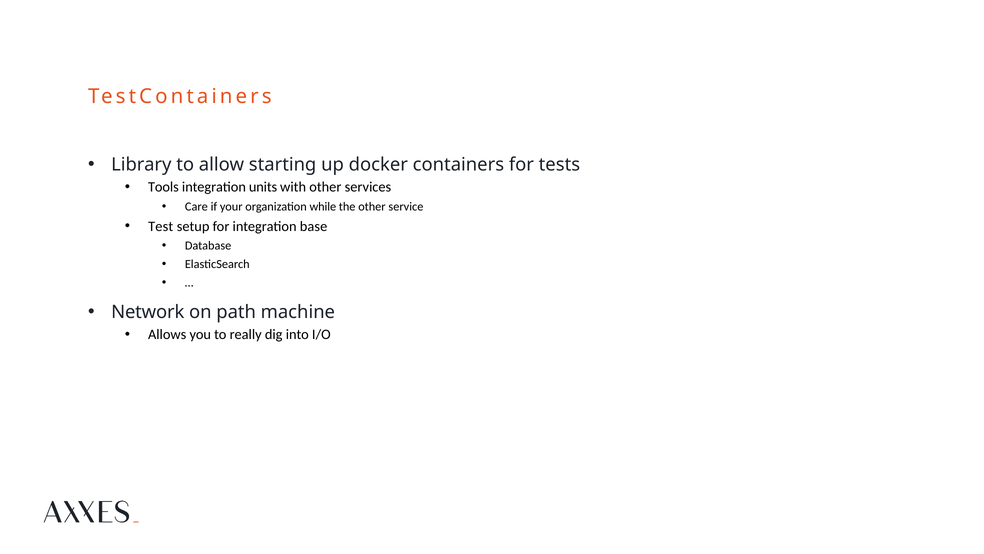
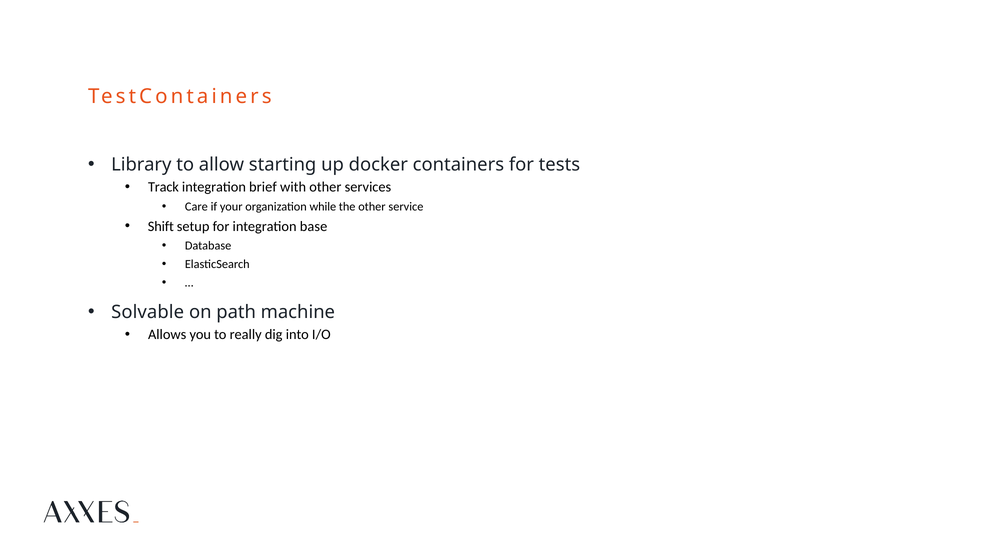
Tools: Tools -> Track (163, 187)
units: units -> brief (263, 187)
Test: Test -> Shift (161, 226)
Network: Network -> Solvable (148, 312)
